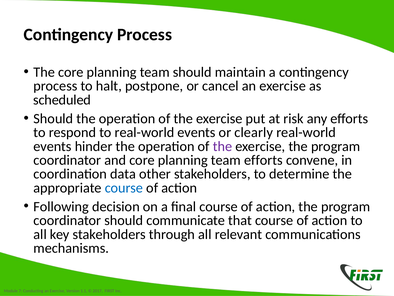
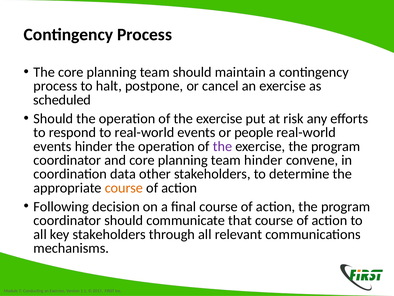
clearly: clearly -> people (254, 132)
team efforts: efforts -> hinder (263, 160)
course colour: blue -> orange (124, 188)
